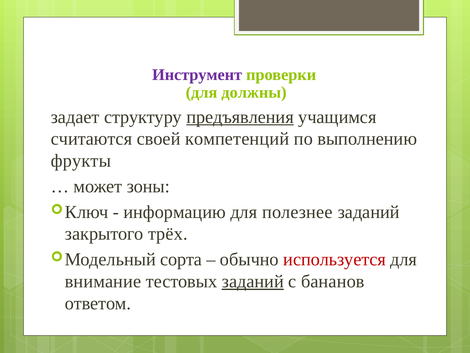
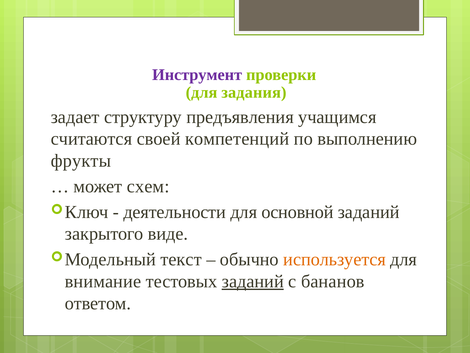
должны: должны -> задания (254, 92)
предъявления underline: present -> none (240, 117)
зоны: зоны -> схем (148, 186)
информацию: информацию -> деятельности (175, 212)
полезнее: полезнее -> основной (298, 212)
трёх: трёх -> виде (168, 234)
сорта: сорта -> текст (181, 259)
используется colour: red -> orange (335, 259)
